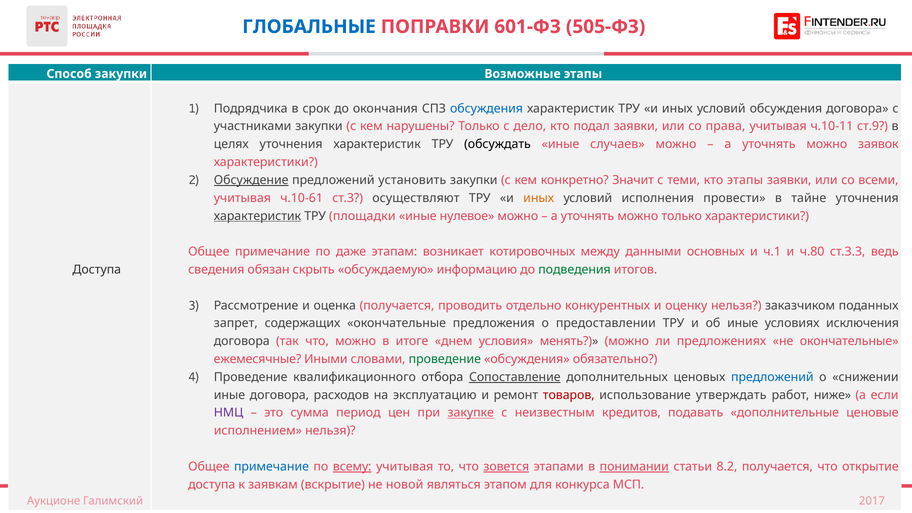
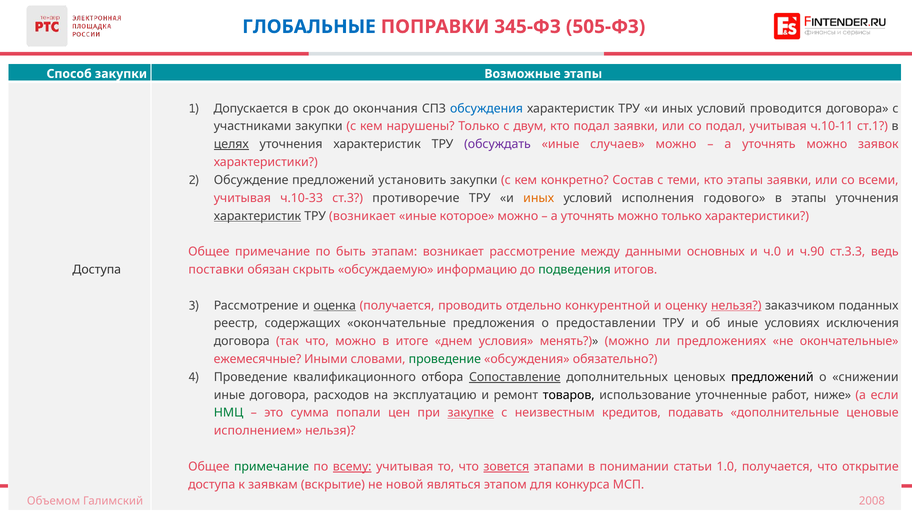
601-ФЗ: 601-ФЗ -> 345-ФЗ (528, 27)
Подрядчика: Подрядчика -> Допускается (251, 108)
условий обсуждения: обсуждения -> проводится (786, 108)
дело: дело -> двум (530, 126)
со права: права -> подал (726, 126)
ст.9: ст.9 -> ст.1 (872, 126)
целях underline: none -> present (231, 144)
обсуждать colour: black -> purple (498, 144)
Обсуждение underline: present -> none (251, 180)
Значит: Значит -> Состав (633, 180)
ч.10-61: ч.10-61 -> ч.10-33 (302, 198)
осуществляют: осуществляют -> противоречие (416, 198)
провести: провести -> годового (734, 198)
в тайне: тайне -> этапы (809, 198)
ТРУ площадки: площадки -> возникает (362, 216)
нулевое: нулевое -> которое (467, 216)
даже: даже -> быть (351, 252)
возникает котировочных: котировочных -> рассмотрение (532, 252)
ч.1: ч.1 -> ч.0 (772, 252)
ч.80: ч.80 -> ч.90 (812, 252)
сведения: сведения -> поставки (216, 270)
оценка underline: none -> present (335, 305)
конкурентных: конкурентных -> конкурентной (608, 305)
нельзя underline: none -> present (736, 305)
запрет: запрет -> реестр (236, 323)
предложений colour: blue -> black (772, 377)
товаров colour: red -> black (569, 395)
утверждать: утверждать -> уточненные (731, 395)
НМЦ colour: purple -> green (229, 413)
период: период -> попали (358, 413)
примечание colour: blue -> green (271, 467)
понимании underline: present -> none (634, 467)
8.2: 8.2 -> 1.0 (727, 467)
Аукционе: Аукционе -> Объемом (54, 501)
2017: 2017 -> 2008 (872, 501)
